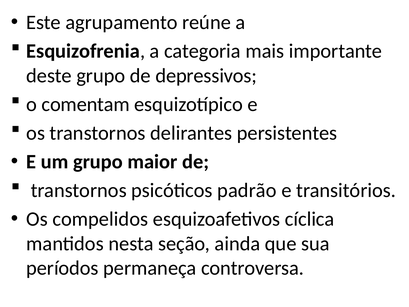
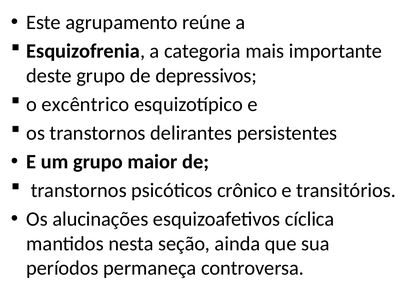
comentam: comentam -> excêntrico (86, 104)
padrão: padrão -> crônico (247, 190)
compelidos: compelidos -> alucinações (100, 219)
